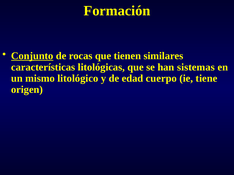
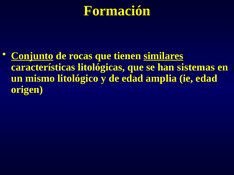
similares underline: none -> present (163, 56)
cuerpo: cuerpo -> amplia (161, 79)
ie tiene: tiene -> edad (206, 79)
